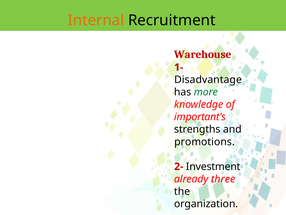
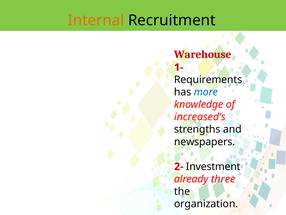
Disadvantage: Disadvantage -> Requirements (208, 80)
more colour: green -> blue (206, 92)
important’s: important’s -> increased’s (200, 117)
promotions: promotions -> newspapers (205, 141)
